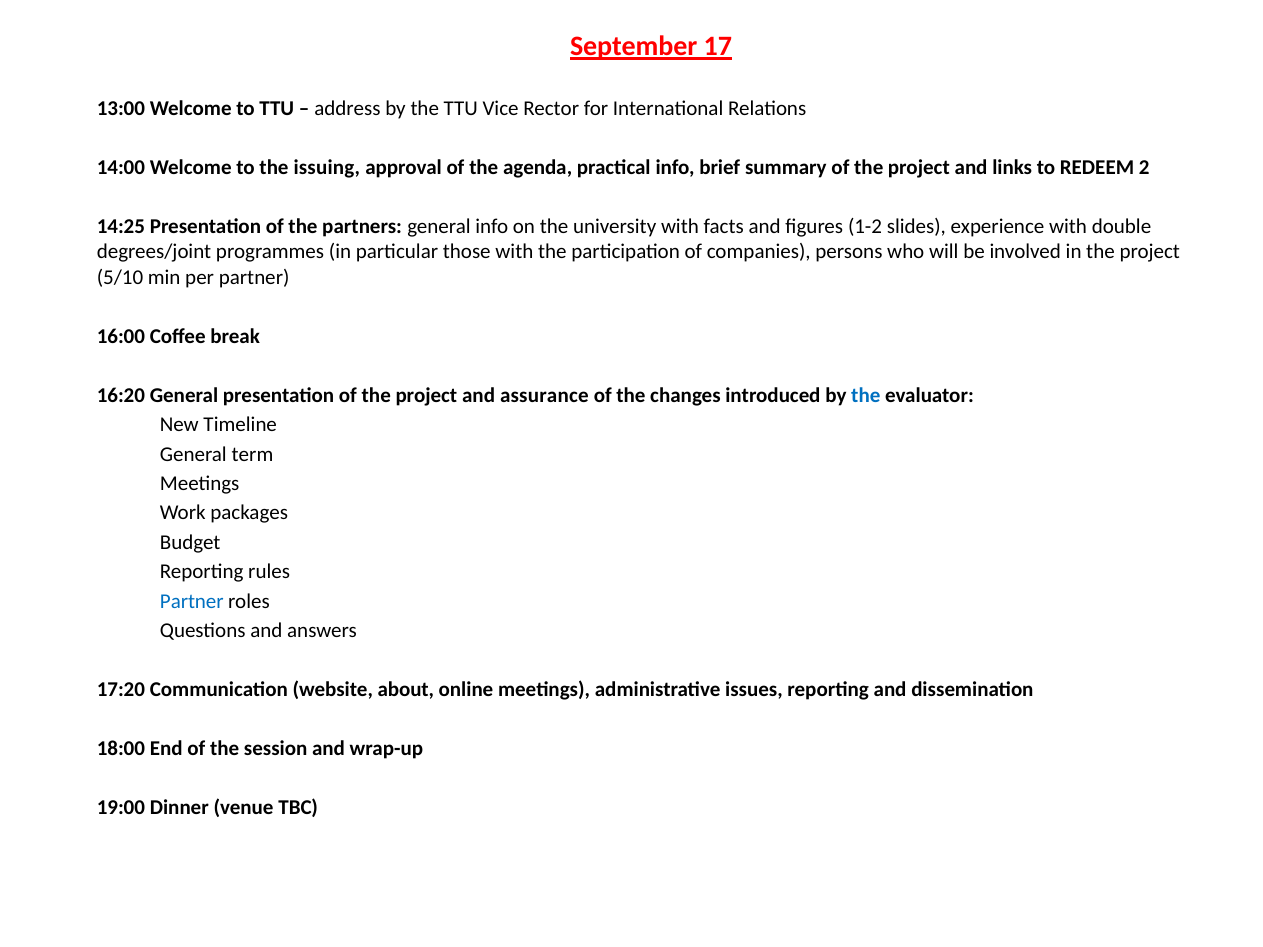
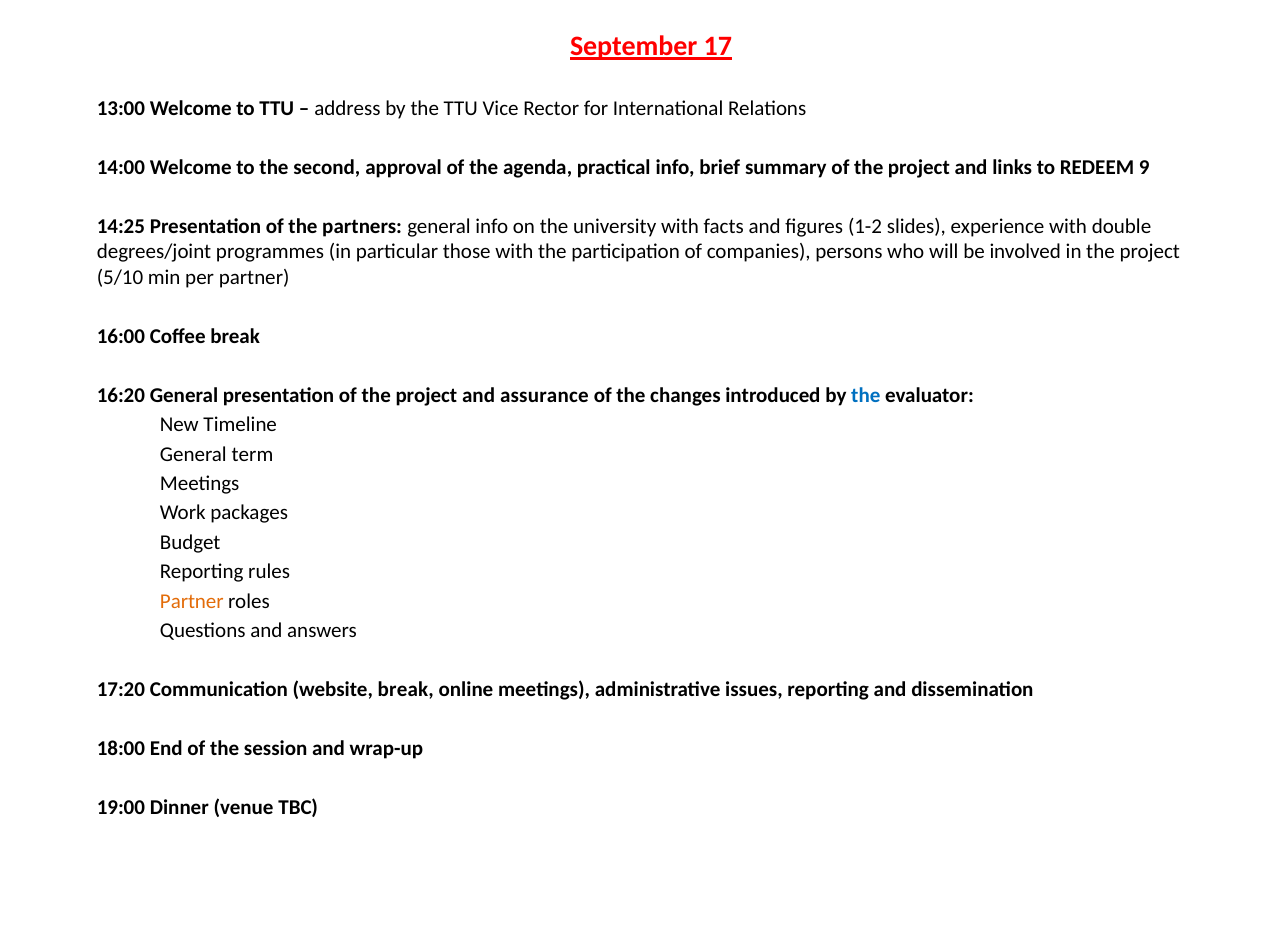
issuing: issuing -> second (327, 168)
2: 2 -> 9 (1144, 168)
Partner colour: blue -> orange (192, 602)
website about: about -> break (406, 690)
